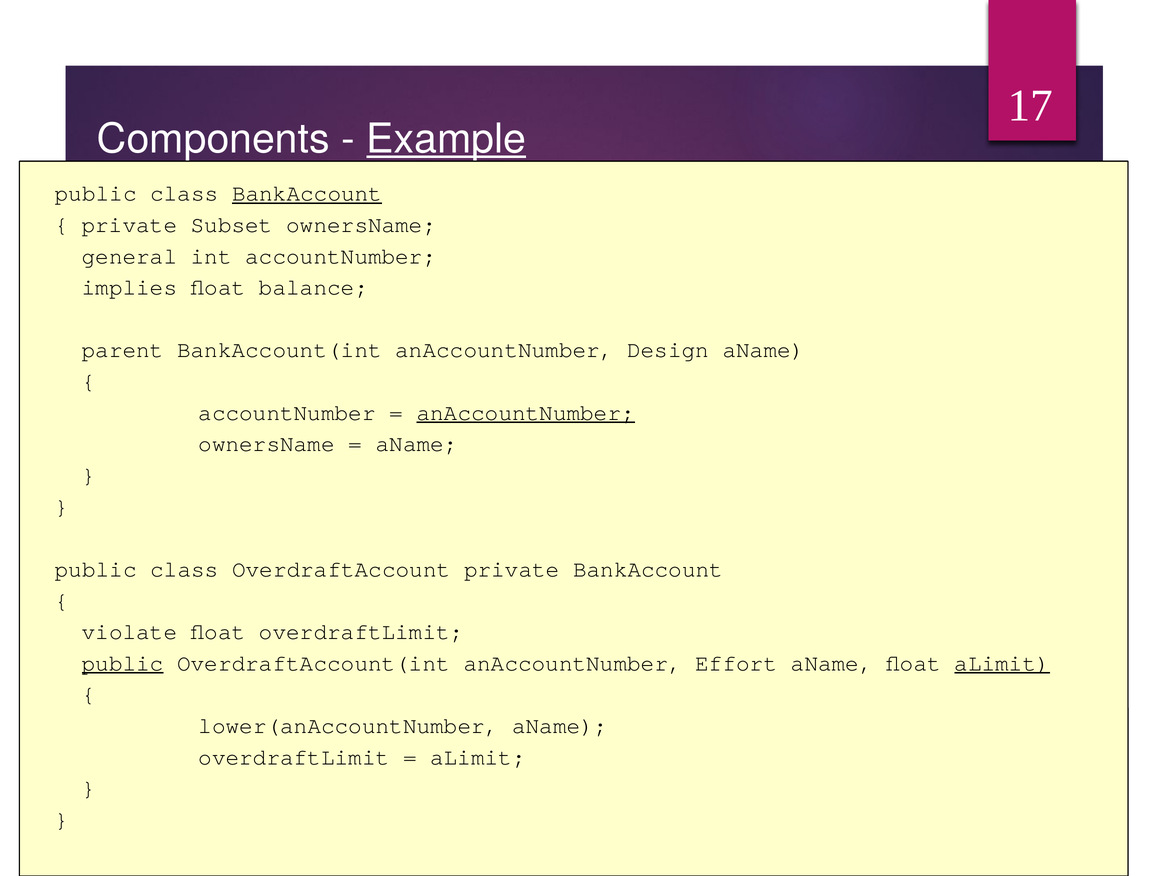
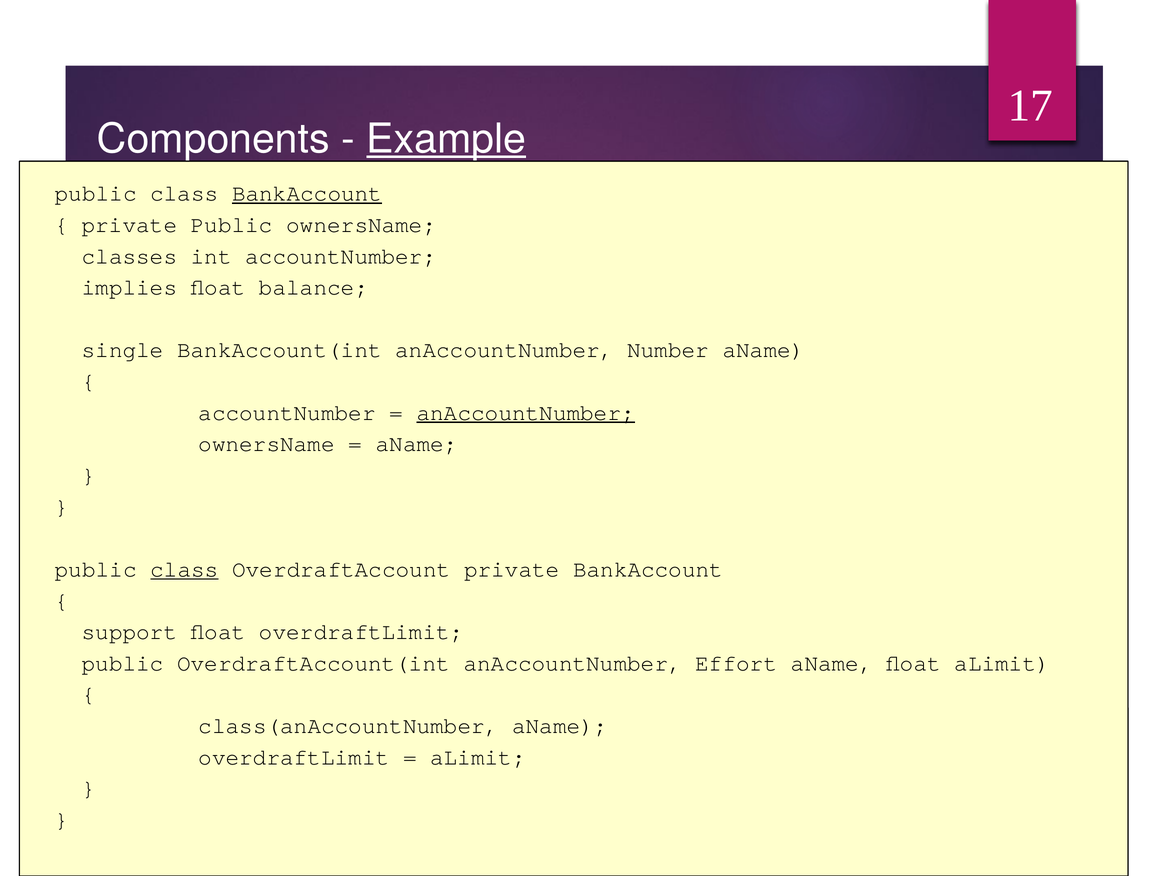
private Subset: Subset -> Public (232, 225)
general: general -> classes (129, 256)
parent: parent -> single (123, 350)
Design: Design -> Number (668, 350)
class underline: none -> present (184, 569)
violate: violate -> support (129, 631)
public underline: present -> none (123, 663)
aLimit underline: present -> none (1002, 663)
lower(anAccountNumber: lower(anAccountNumber -> class(anAccountNumber (348, 725)
